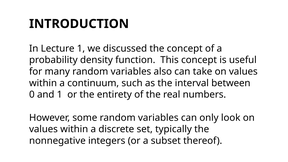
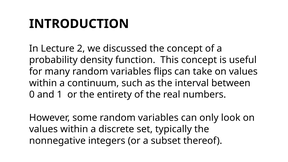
Lecture 1: 1 -> 2 (81, 48)
also: also -> flips (163, 72)
